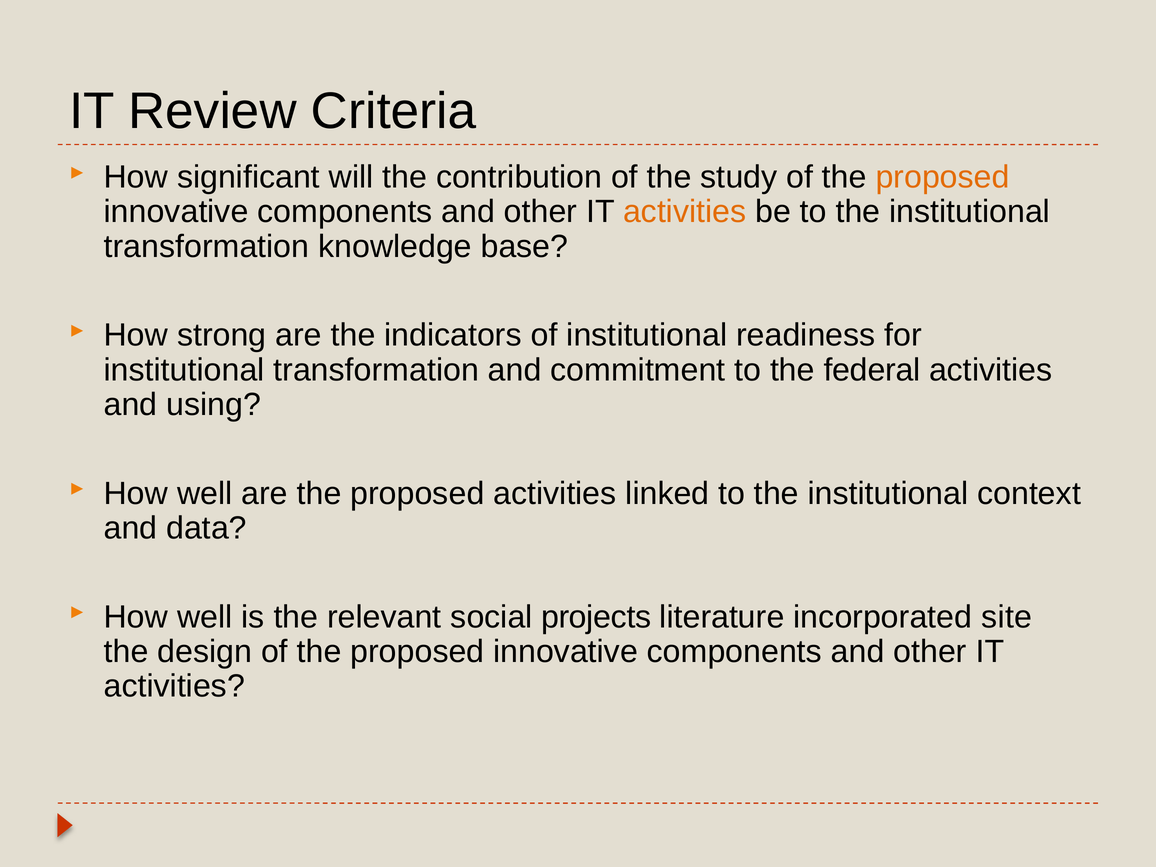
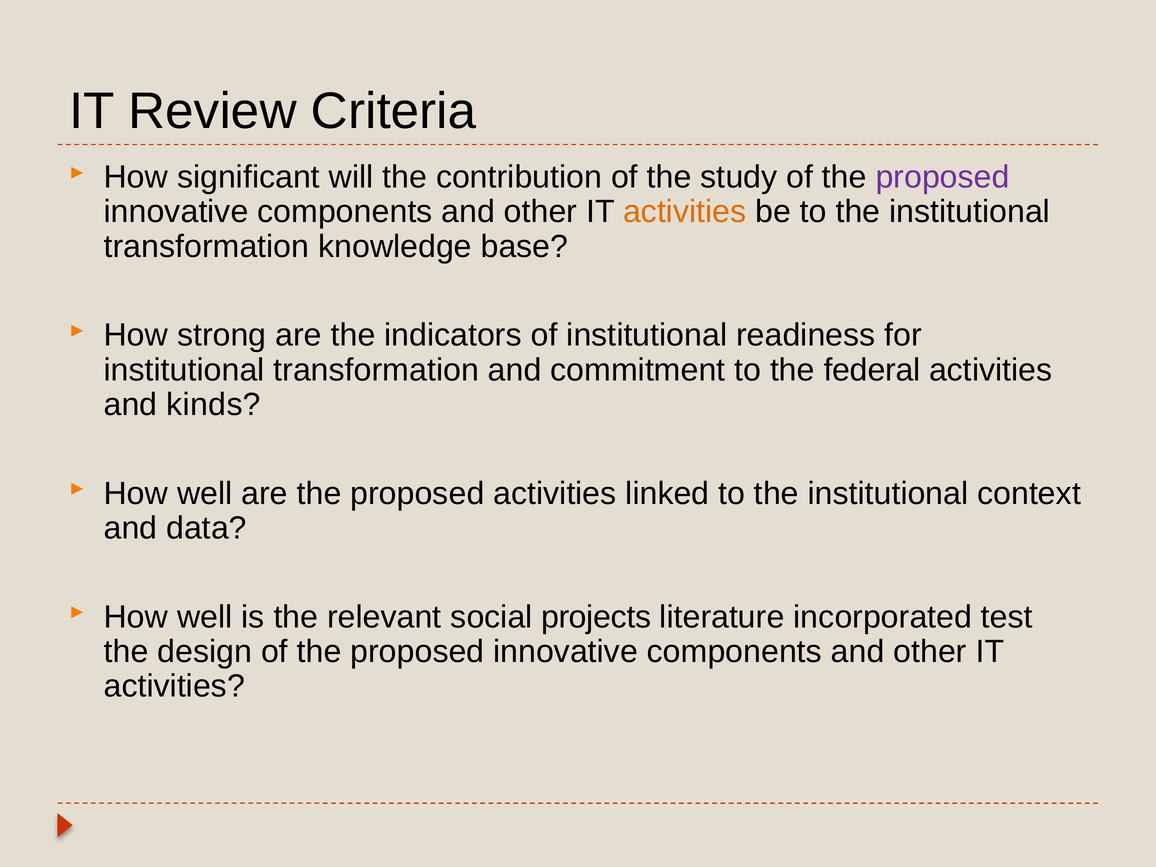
proposed colour: orange -> purple (943, 177)
using: using -> kinds (214, 405)
site: site -> test (1007, 617)
